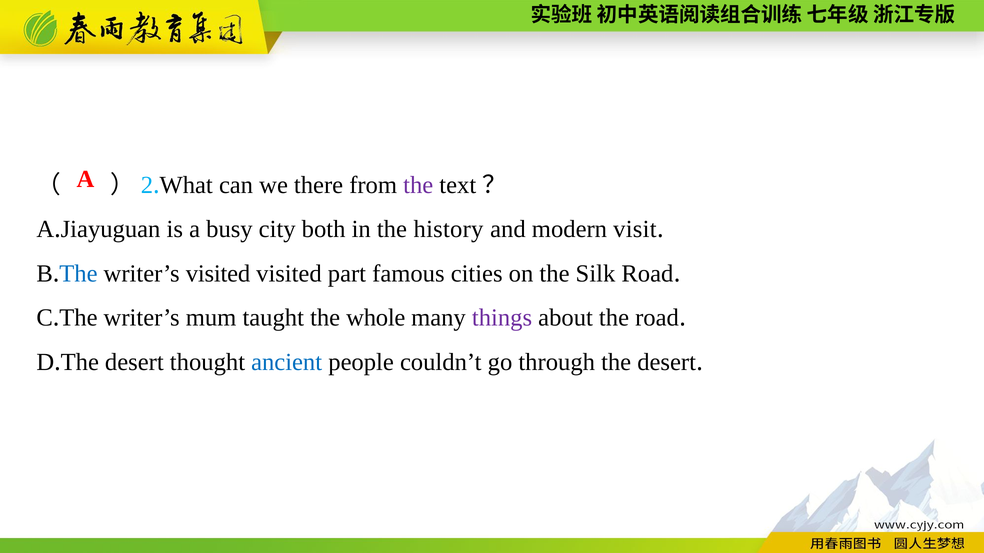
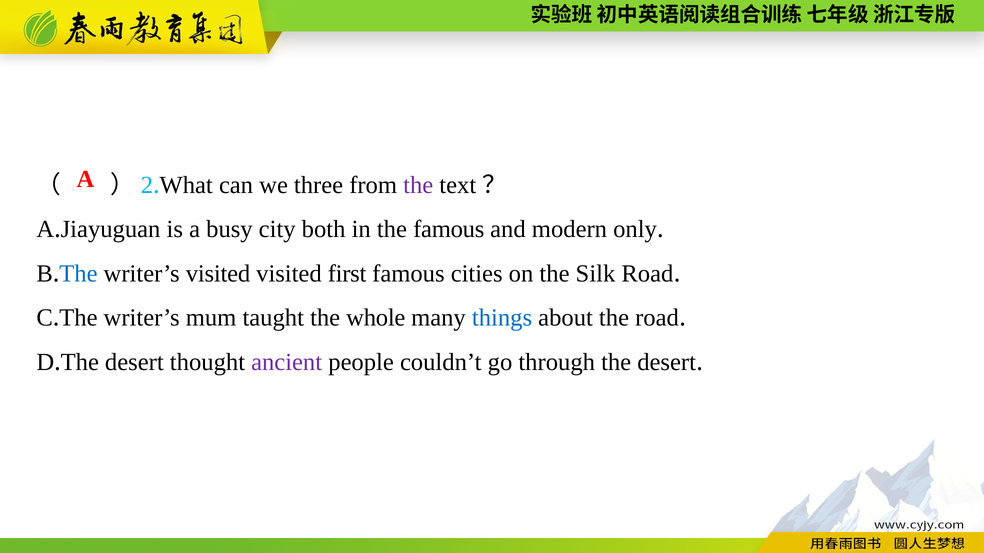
there: there -> three (319, 185)
the history: history -> famous (449, 230)
visit: visit -> only (635, 230)
part: part -> first (347, 274)
things colour: purple -> blue (502, 318)
ancient colour: blue -> purple (287, 362)
